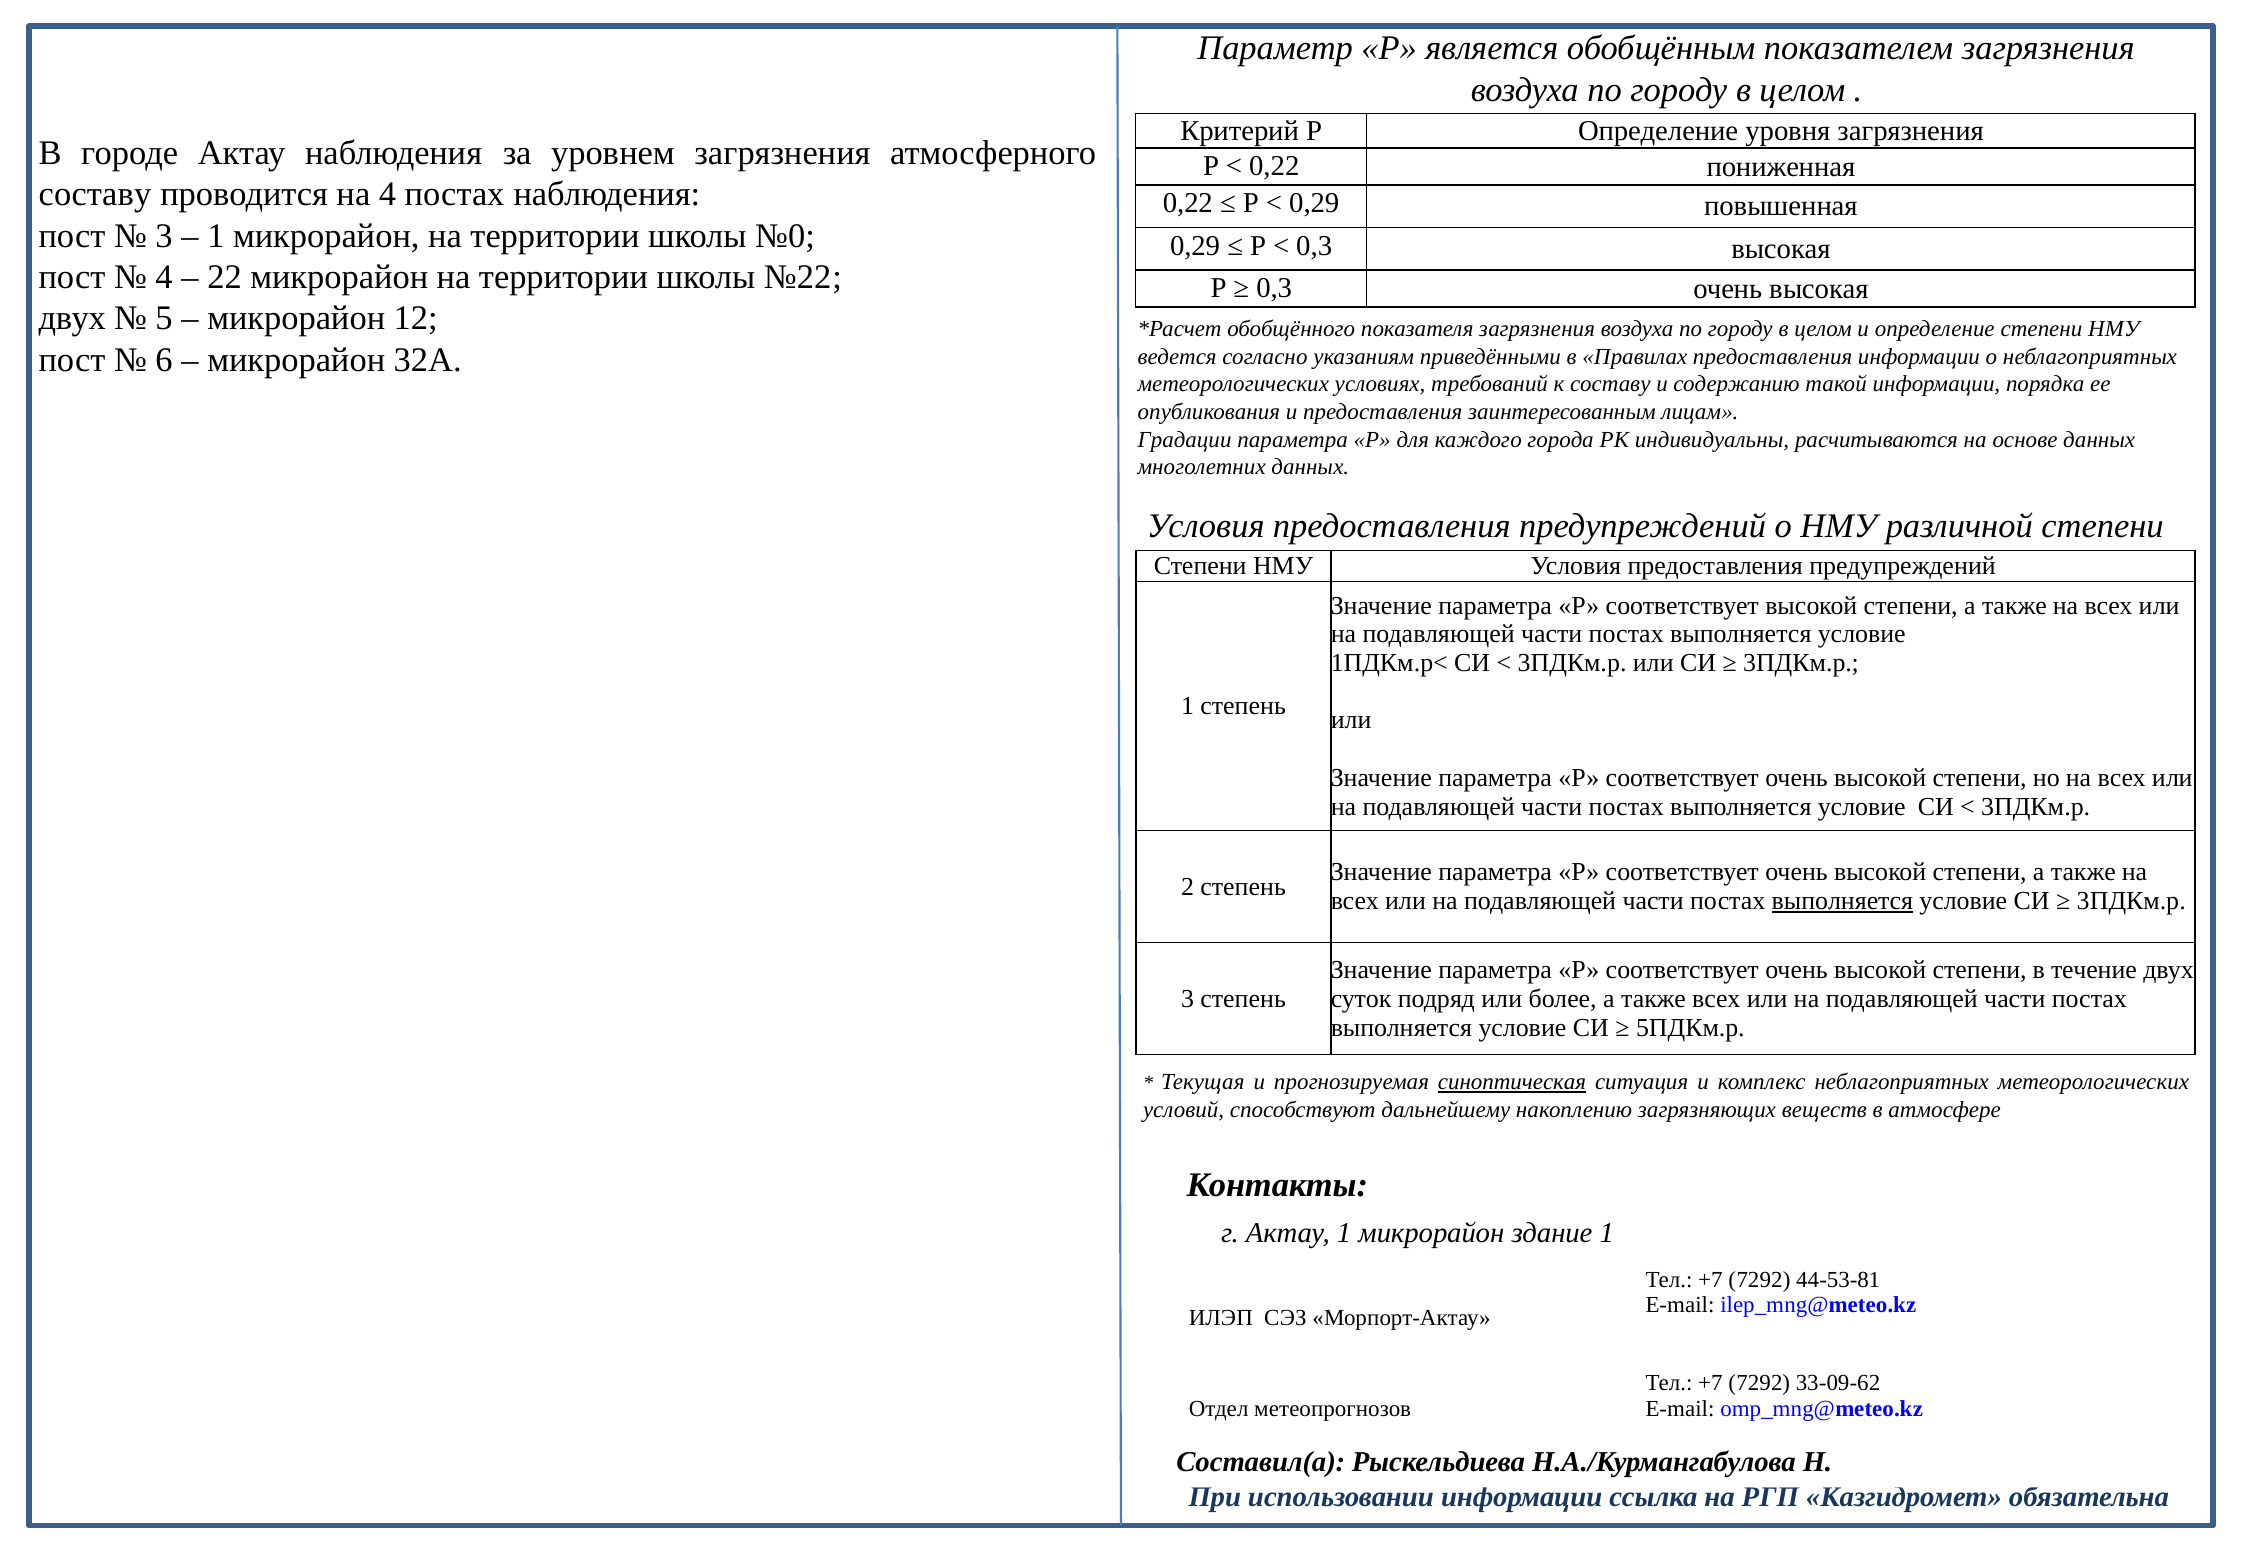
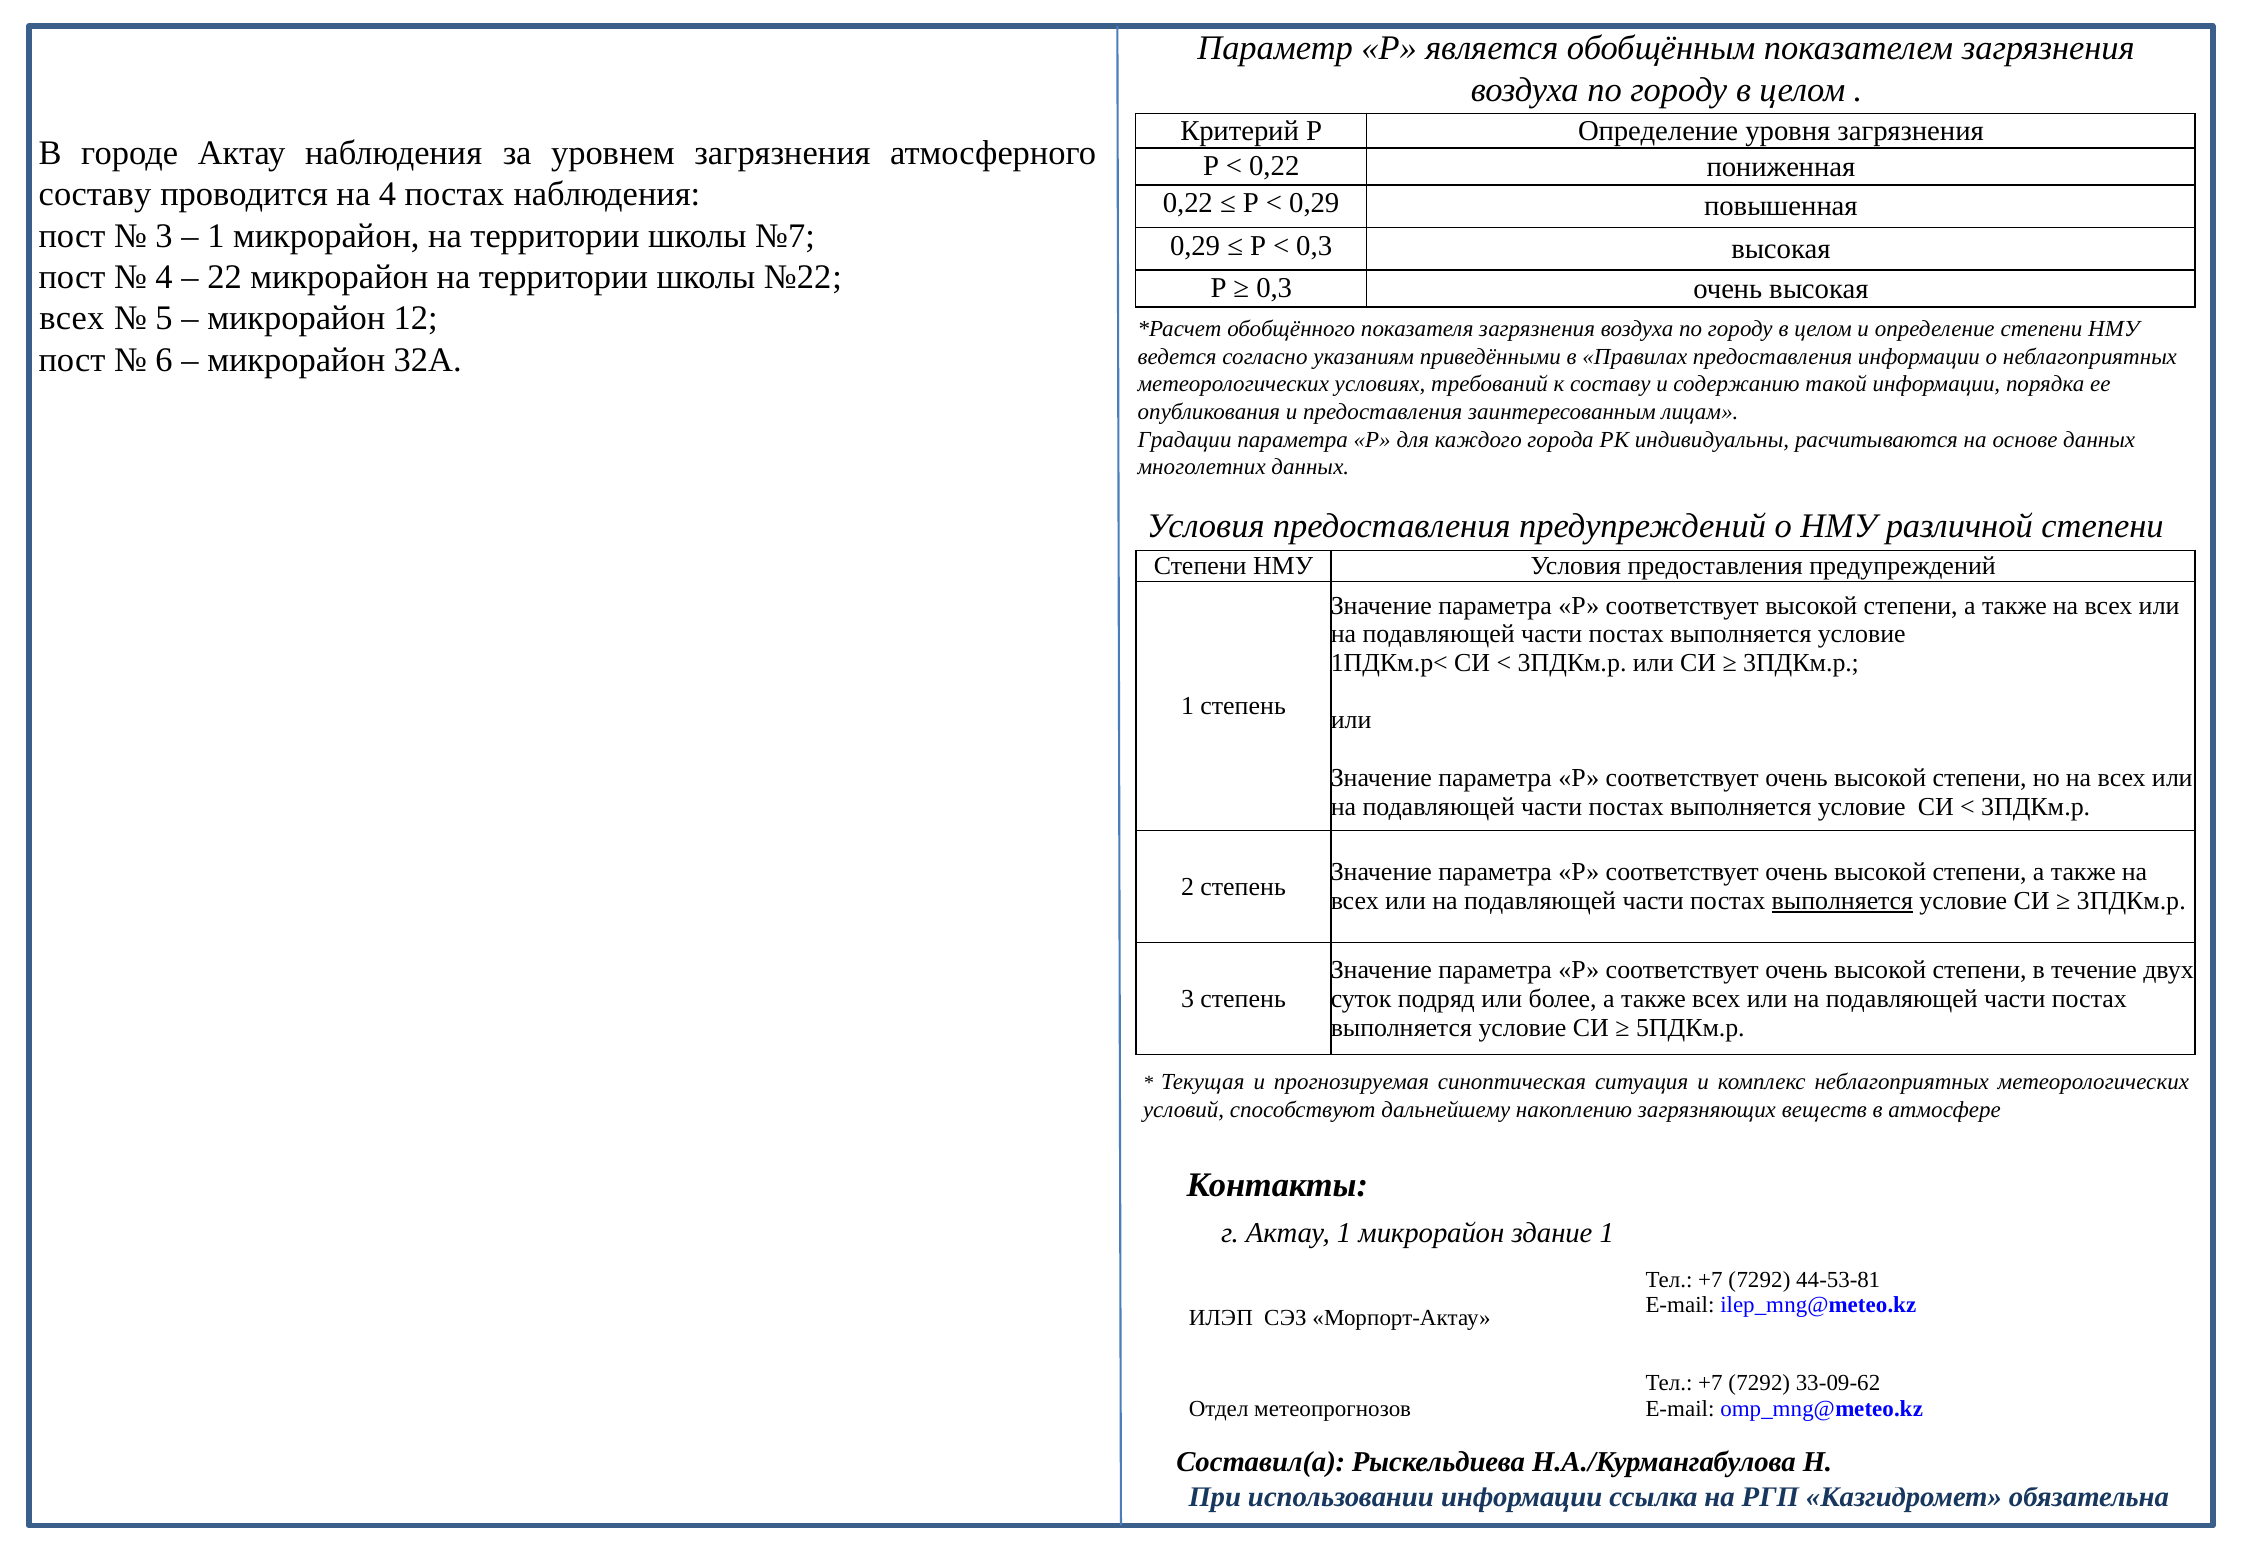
№0: №0 -> №7 (785, 236)
двух: двух -> всех (72, 319)
синоптическая underline: present -> none (1512, 1082)
